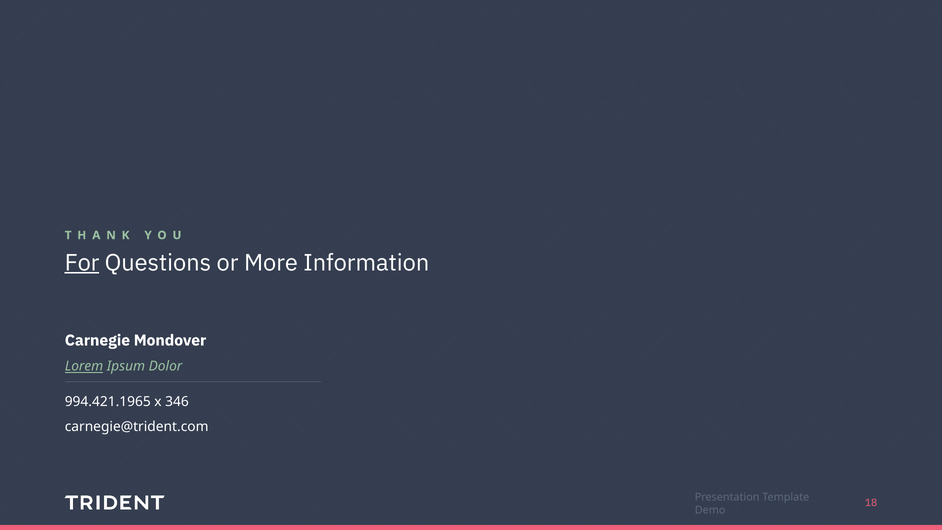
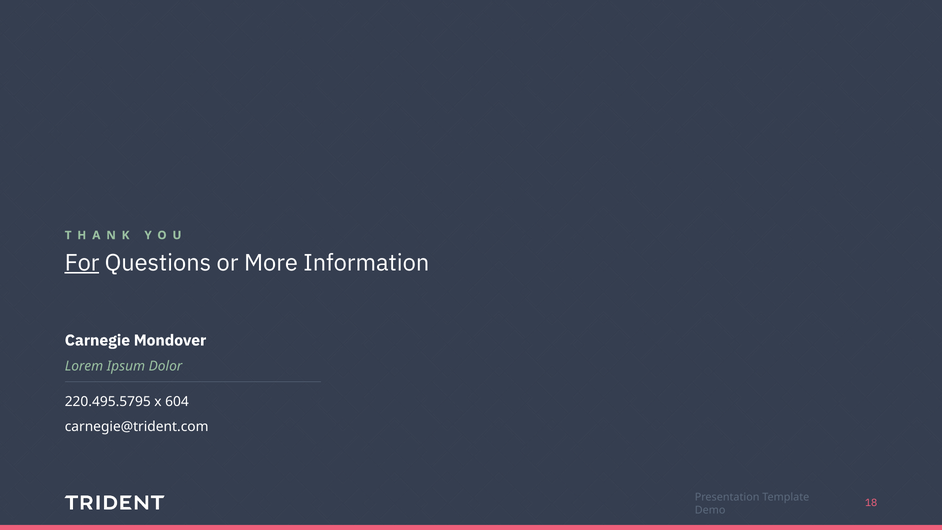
Lorem underline: present -> none (84, 366)
994.421.1965: 994.421.1965 -> 220.495.5795 (108, 402)
346: 346 -> 604 (177, 402)
